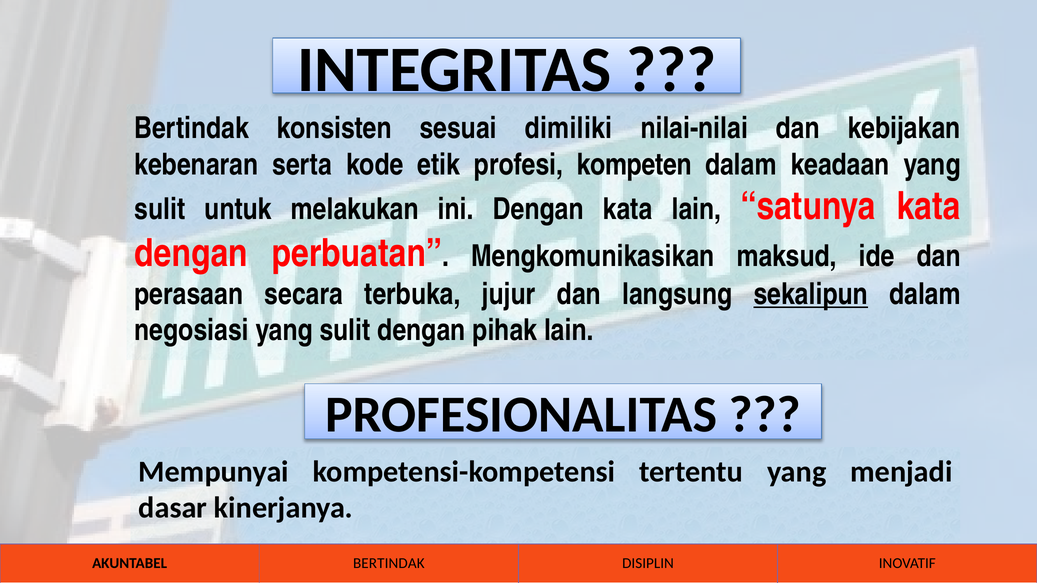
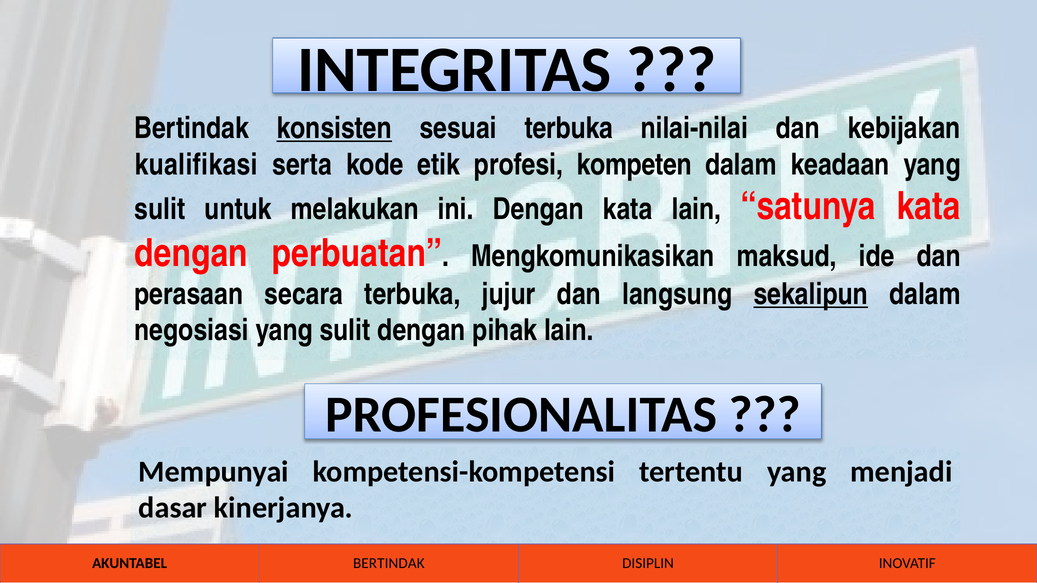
konsisten underline: none -> present (334, 128)
sesuai dimiliki: dimiliki -> terbuka (569, 128)
kebenaran: kebenaran -> kualifikasi (196, 165)
